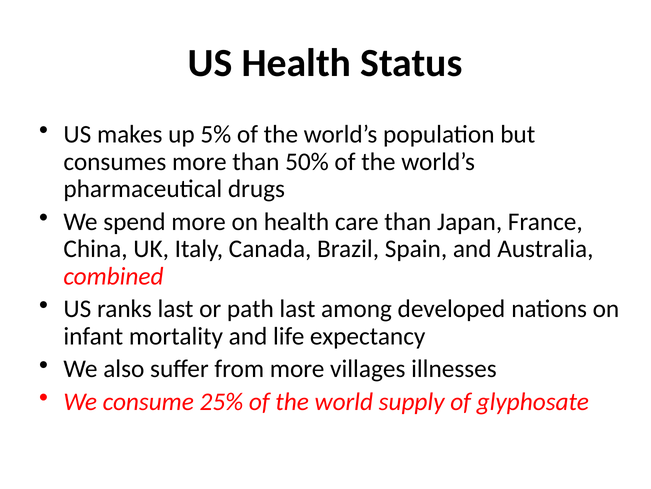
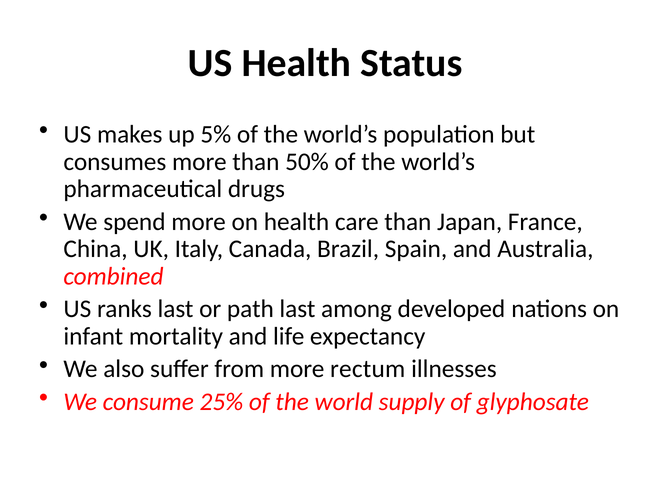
villages: villages -> rectum (368, 369)
